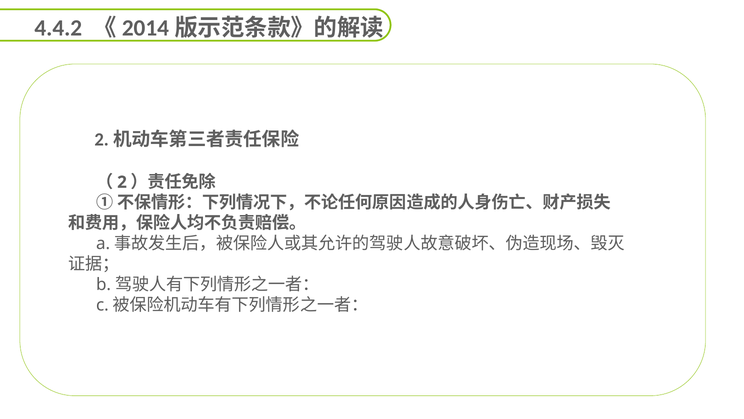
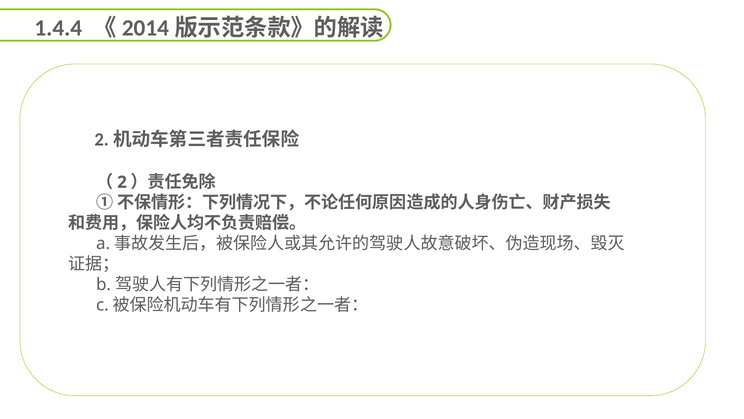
4.4.2: 4.4.2 -> 1.4.4 (58, 28)
